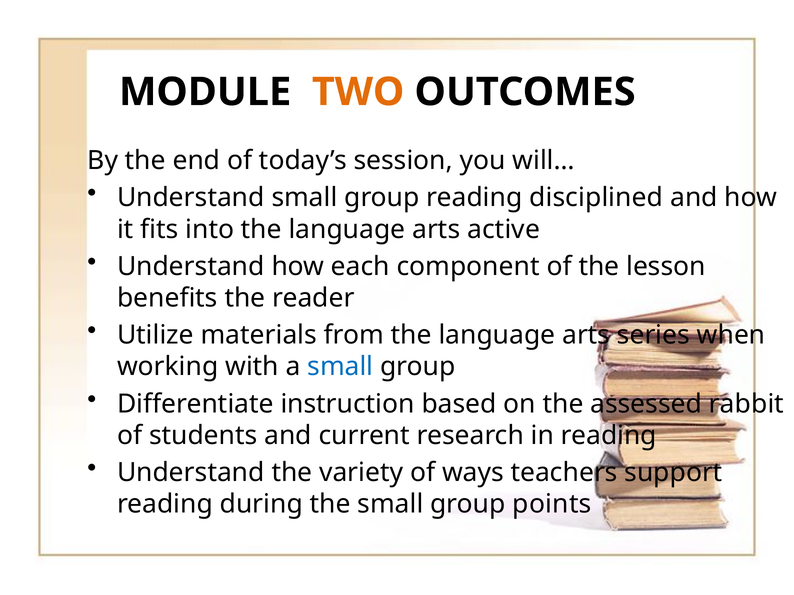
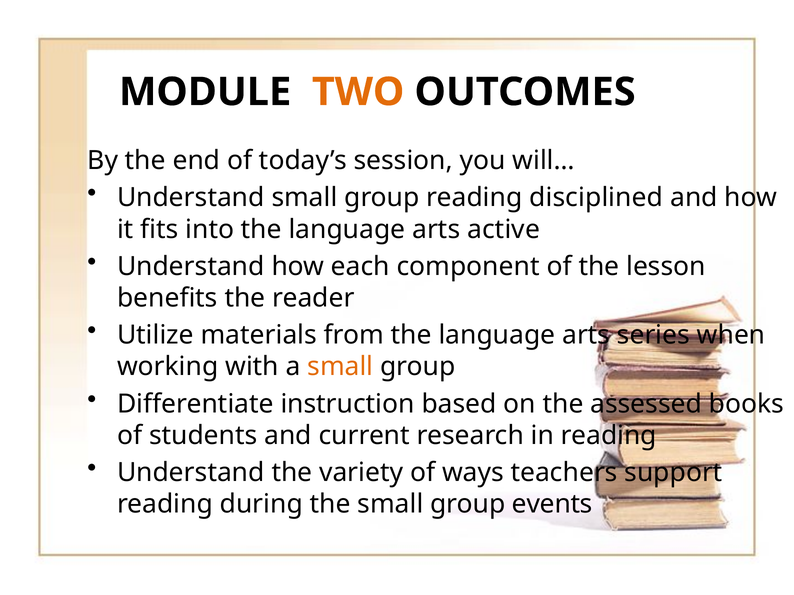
small colour: blue -> orange (340, 367)
rabbit: rabbit -> books (746, 404)
points: points -> events (552, 505)
